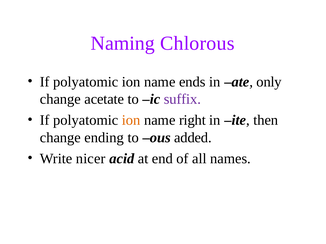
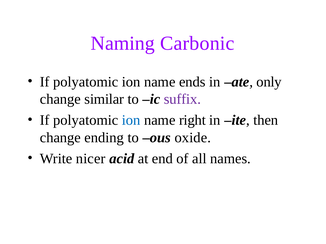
Chlorous: Chlorous -> Carbonic (197, 43)
acetate: acetate -> similar (104, 99)
ion colour: orange -> blue (131, 120)
added: added -> oxide (193, 138)
